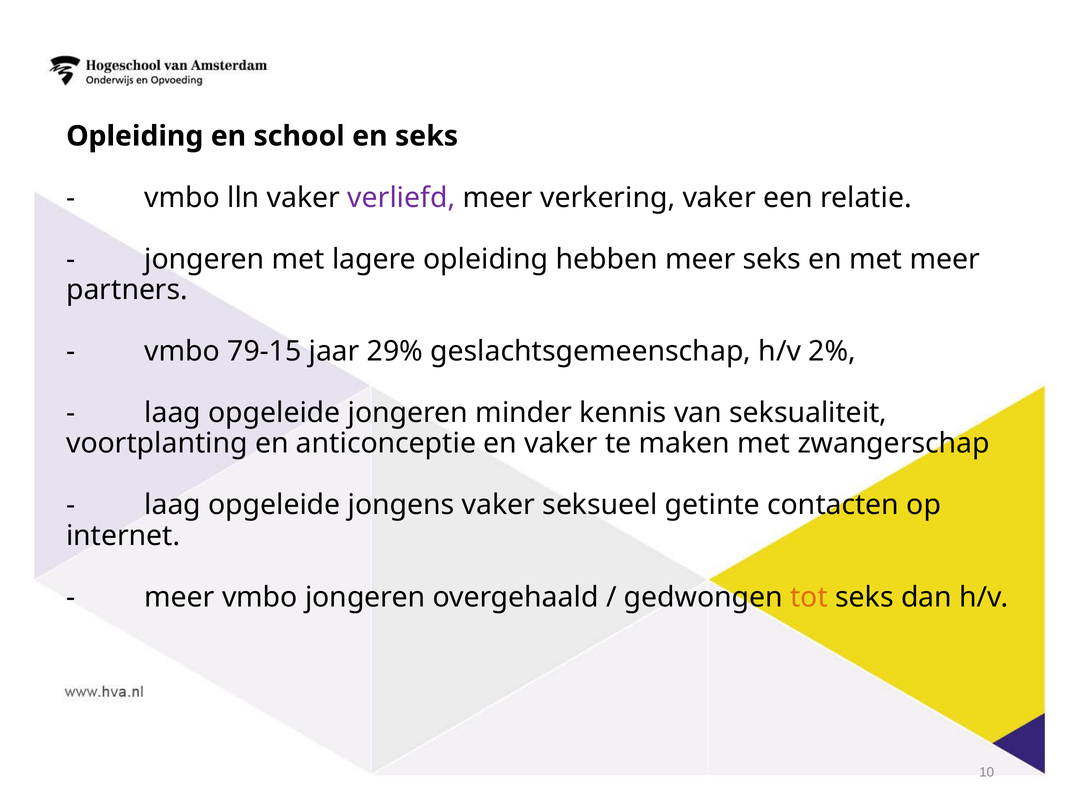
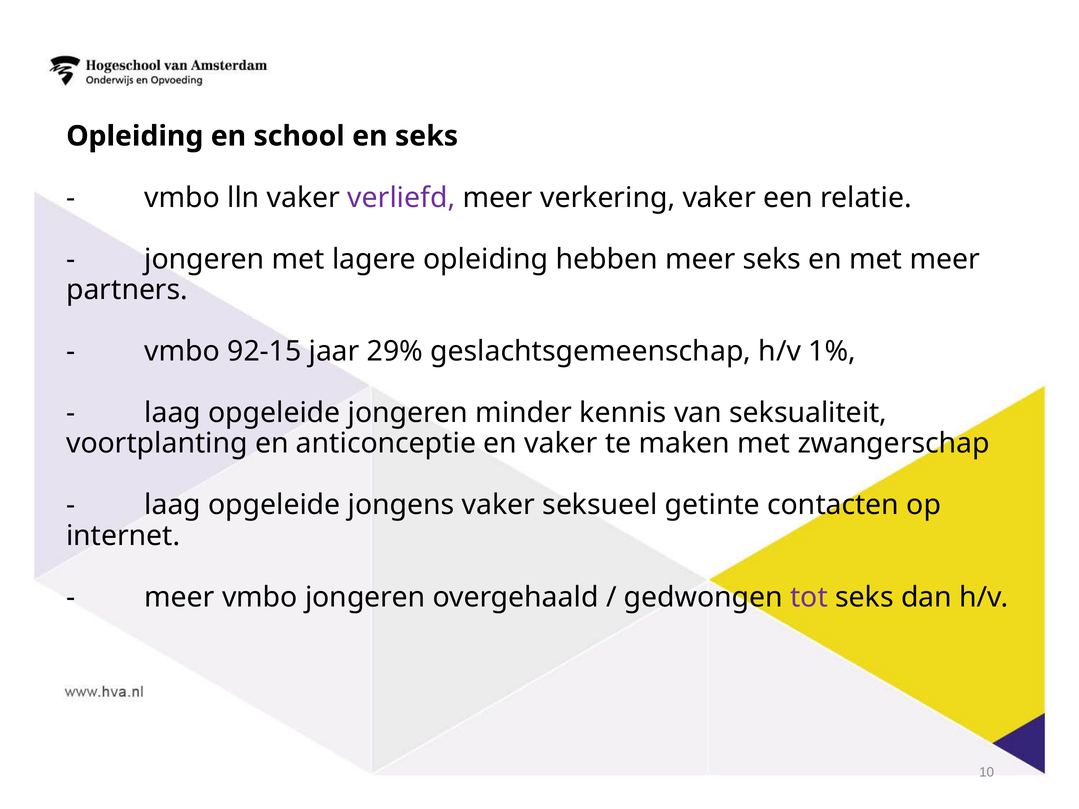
79-15: 79-15 -> 92-15 (264, 351)
2%: 2% -> 1% (832, 351)
tot colour: orange -> purple (809, 598)
